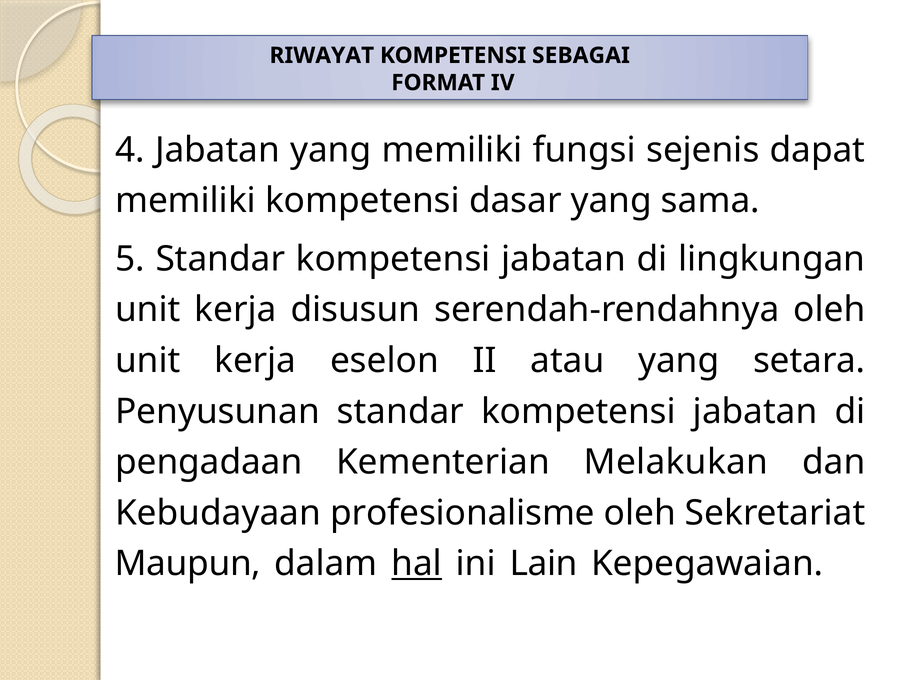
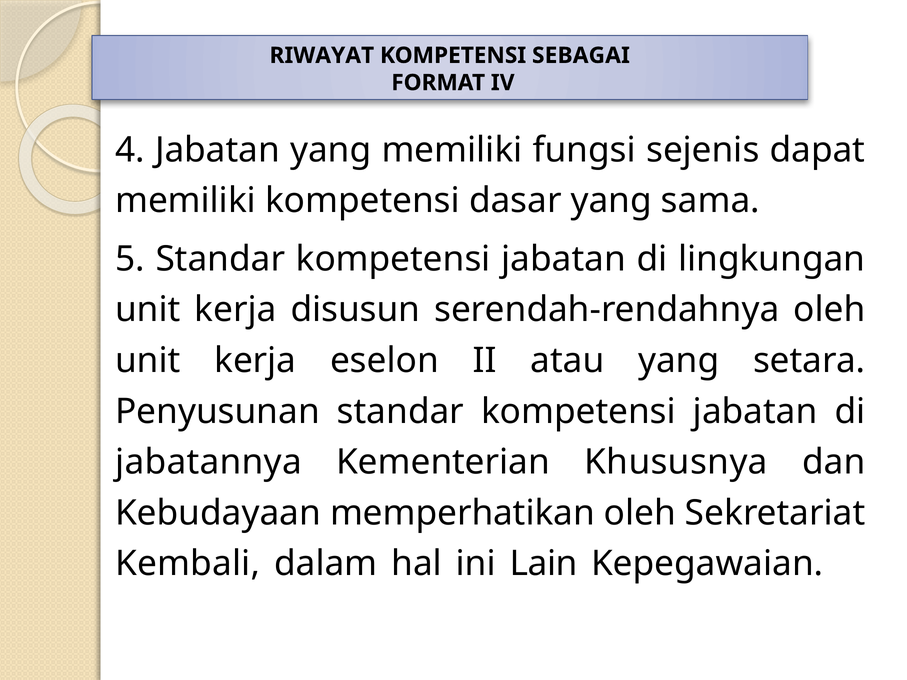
pengadaan: pengadaan -> jabatannya (209, 462)
Melakukan: Melakukan -> Khususnya (676, 462)
profesionalisme: profesionalisme -> memperhatikan (462, 513)
Maupun: Maupun -> Kembali (188, 564)
hal underline: present -> none (417, 564)
